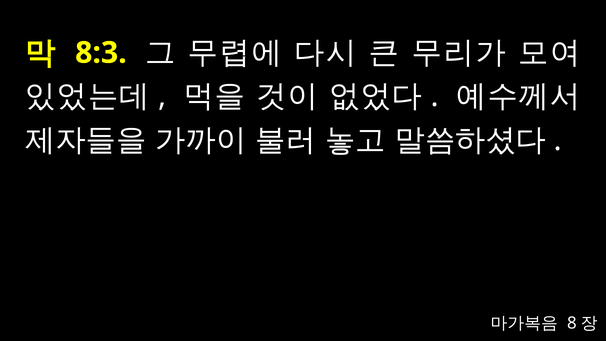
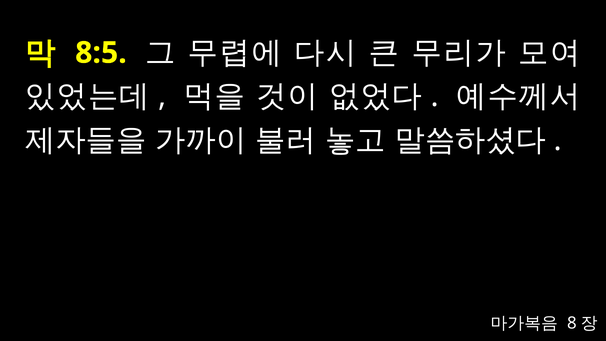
8:3: 8:3 -> 8:5 (101, 53)
